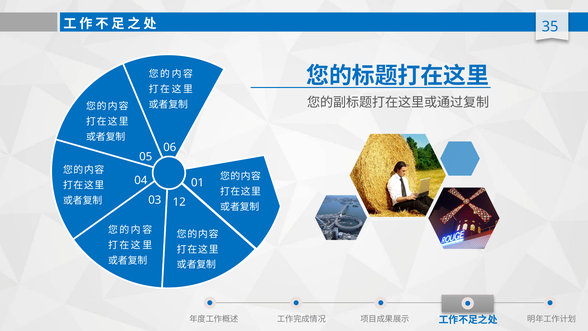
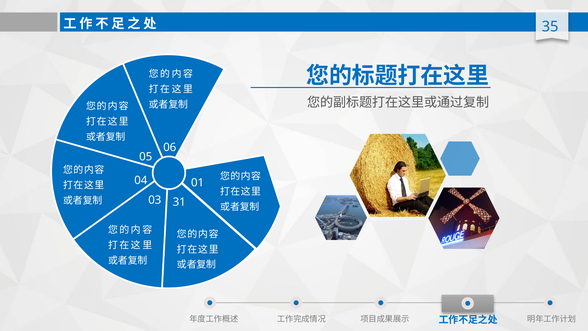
12: 12 -> 31 (179, 202)
